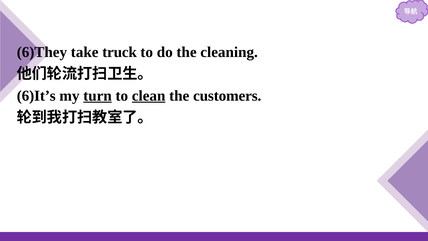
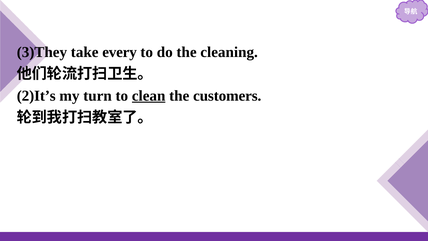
6)They: 6)They -> 3)They (42, 52)
truck: truck -> every (120, 52)
6)It’s: 6)It’s -> 2)It’s (36, 96)
turn underline: present -> none (98, 96)
